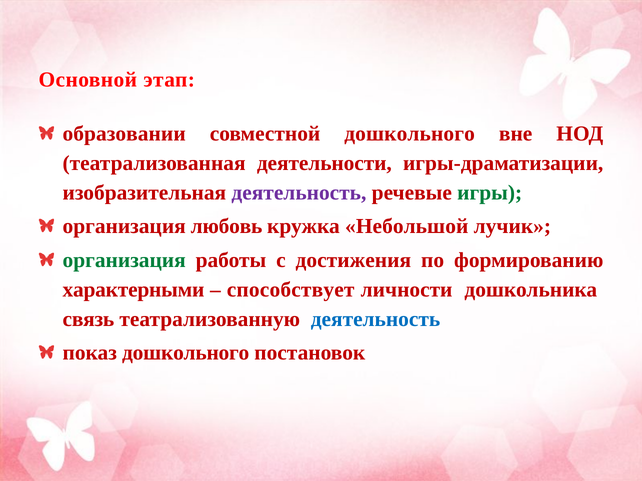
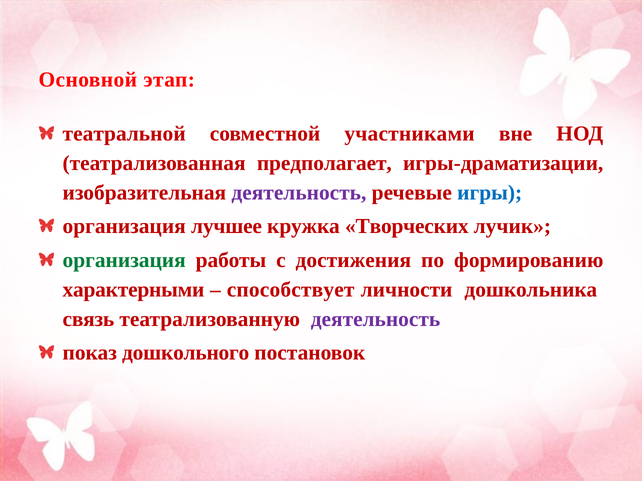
образовании: образовании -> театральной (124, 134)
совместной дошкольного: дошкольного -> участниками (410, 134)
деятельности: деятельности -> предполагает (324, 163)
игры colour: green -> blue (490, 193)
любовь: любовь -> лучшее (227, 227)
Небольшой: Небольшой -> Творческих (407, 227)
деятельность colour: blue -> purple (375, 319)
